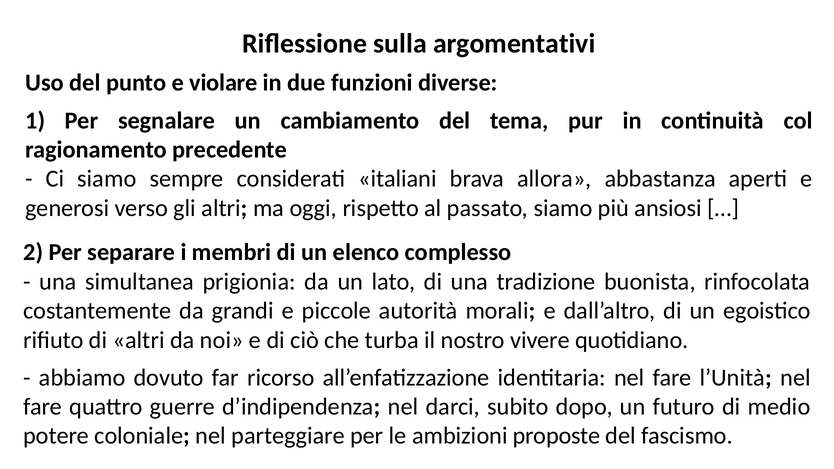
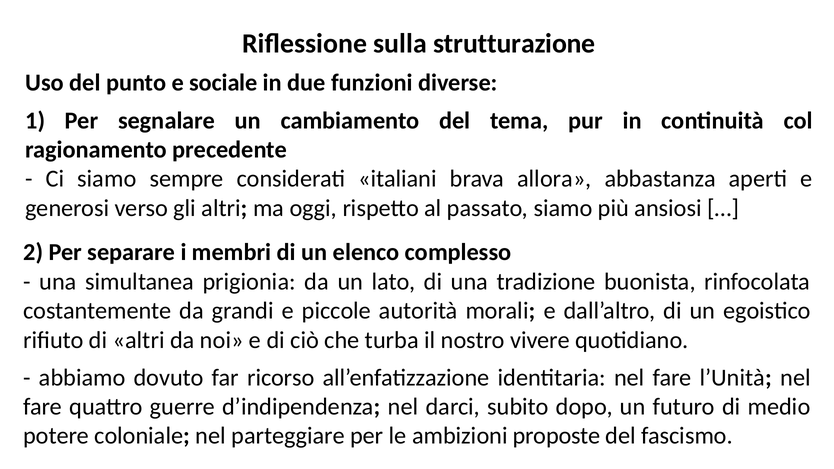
argomentativi: argomentativi -> strutturazione (514, 44)
violare: violare -> sociale (223, 83)
